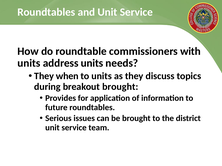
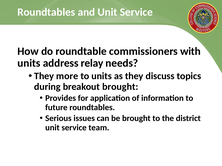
address units: units -> relay (92, 63)
when: when -> more (67, 76)
